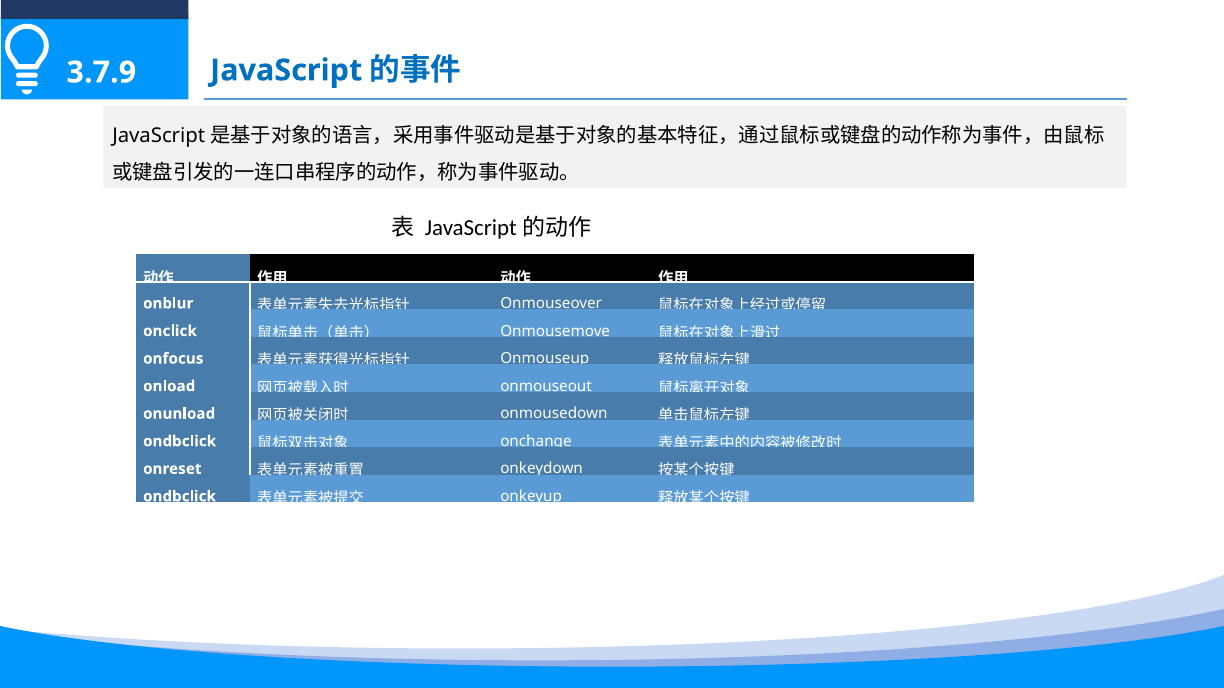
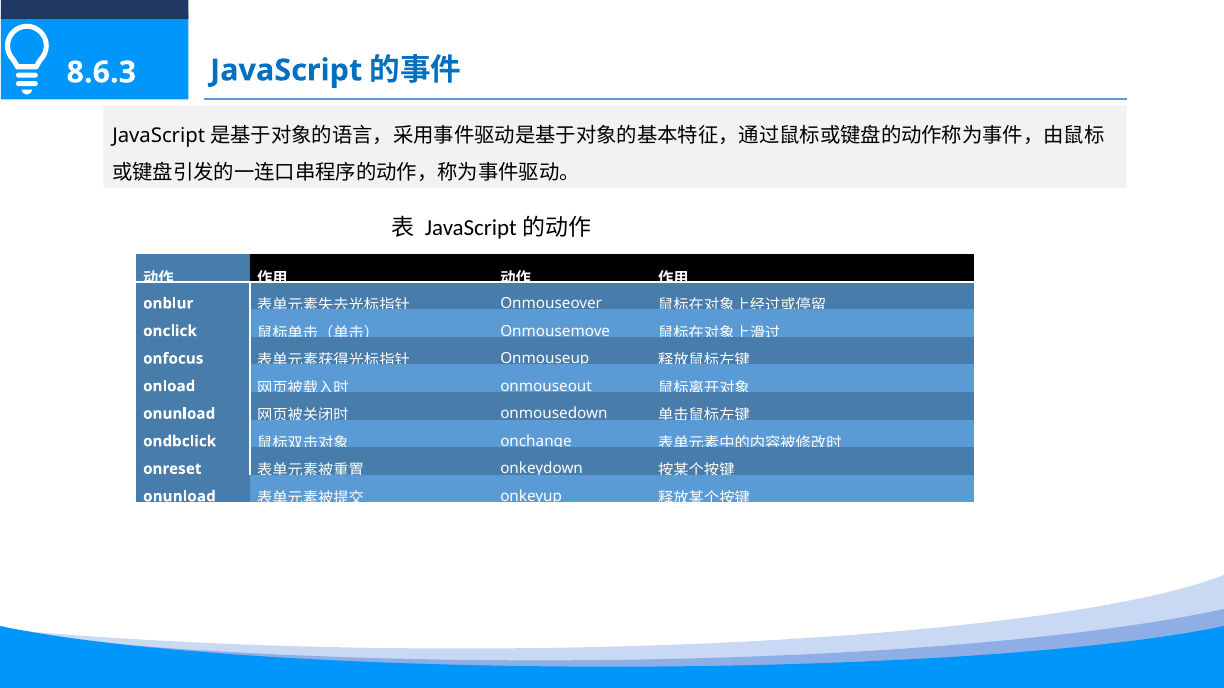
3.7.9: 3.7.9 -> 8.6.3 (101, 72)
ondbclick: ondbclick -> onunload (179, 497)
